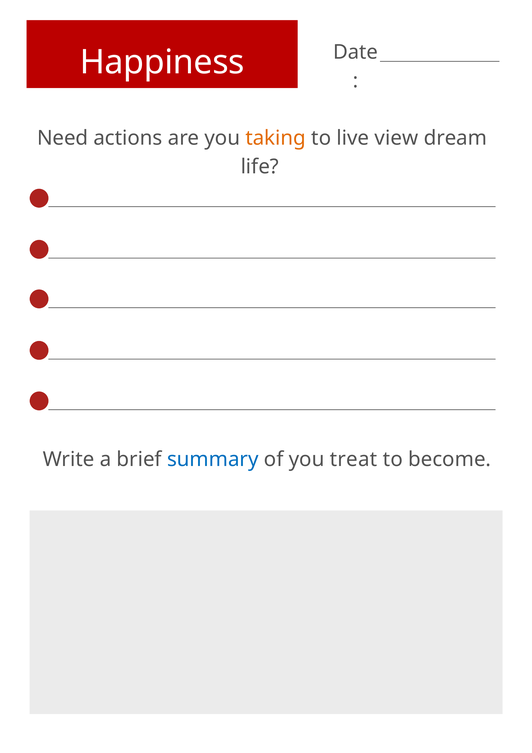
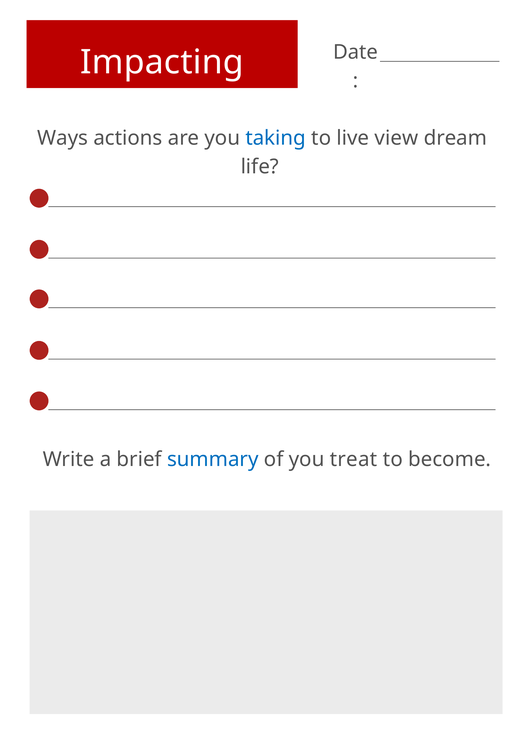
Happiness: Happiness -> Impacting (162, 62)
Need: Need -> Ways (63, 138)
taking colour: orange -> blue (276, 138)
